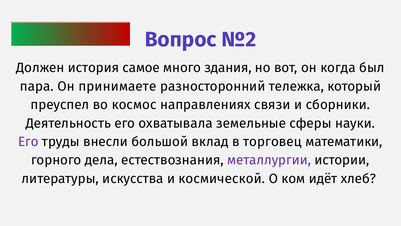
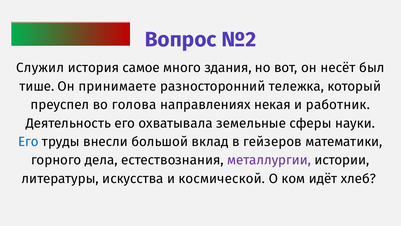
Должен: Должен -> Служил (40, 68)
когда: когда -> несёт (338, 68)
пара: пара -> тише (37, 86)
космос: космос -> голова (134, 105)
связи: связи -> некая (272, 105)
сборники: сборники -> работник (338, 105)
Его colour: purple -> blue (28, 141)
торговец: торговец -> гейзеров (272, 141)
